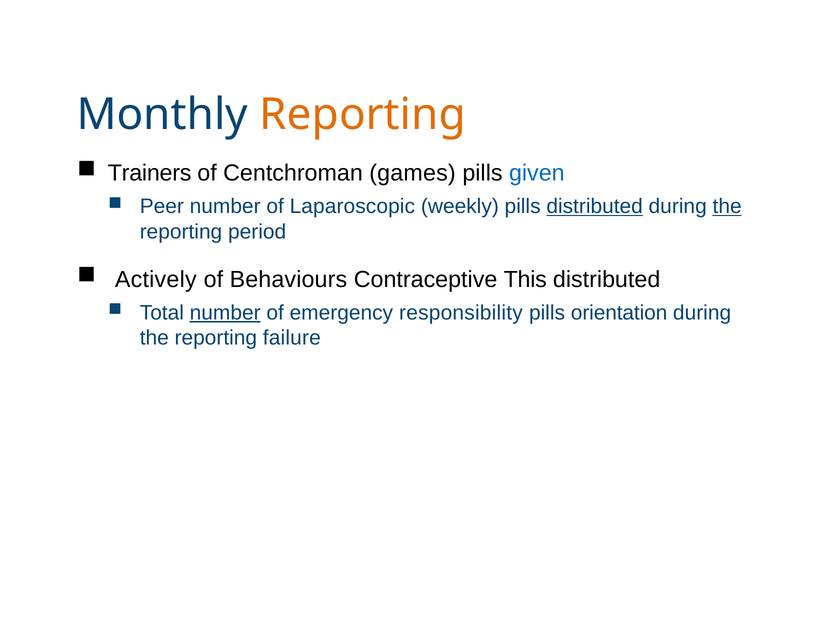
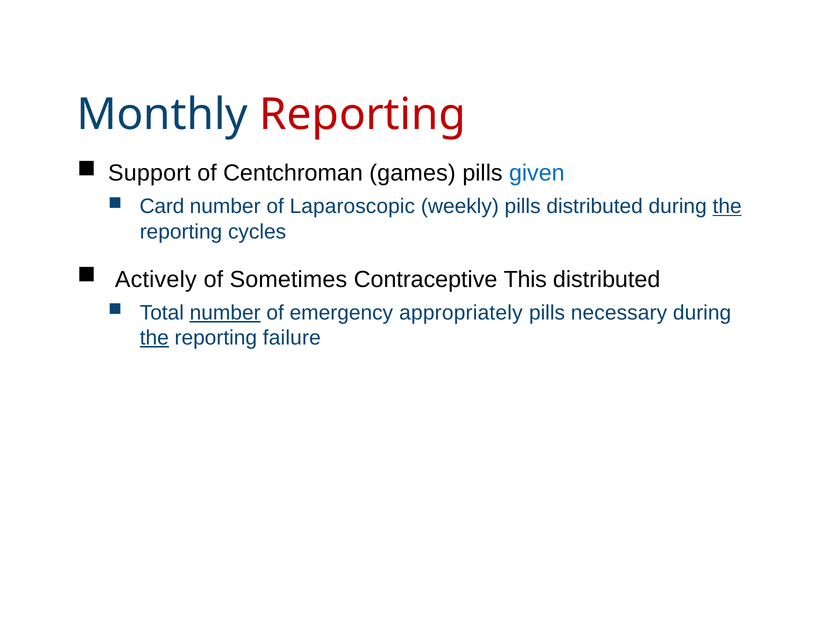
Reporting colour: orange -> red (363, 115)
Trainers: Trainers -> Support (149, 173)
Peer: Peer -> Card (162, 206)
distributed underline: present -> none (595, 206)
period: period -> cycles (257, 232)
Behaviours: Behaviours -> Sometimes (288, 279)
responsibility: responsibility -> appropriately (461, 313)
orientation: orientation -> necessary (619, 313)
the underline: none -> present (154, 338)
